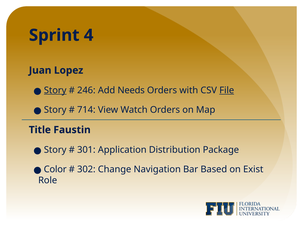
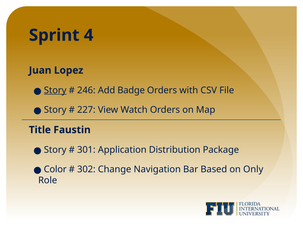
Needs: Needs -> Badge (131, 90)
File underline: present -> none (227, 90)
714: 714 -> 227 (86, 110)
Exist: Exist -> Only (253, 169)
